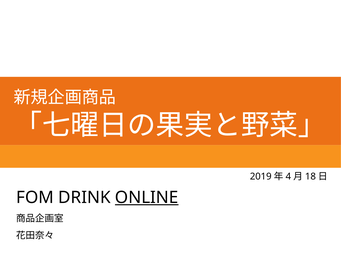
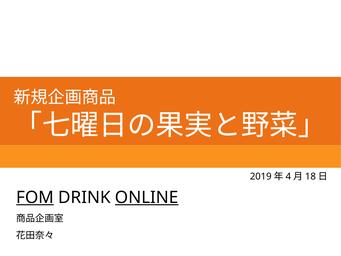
FOM underline: none -> present (35, 197)
